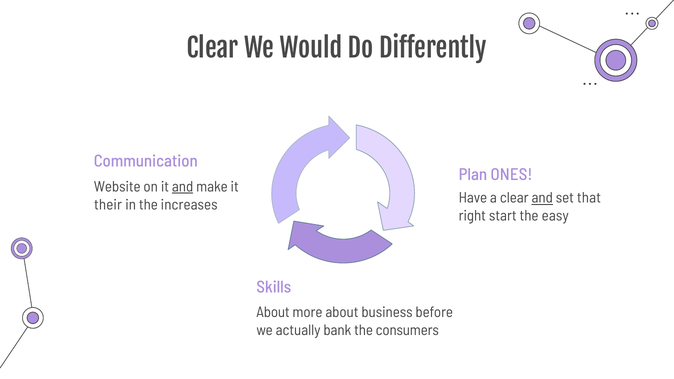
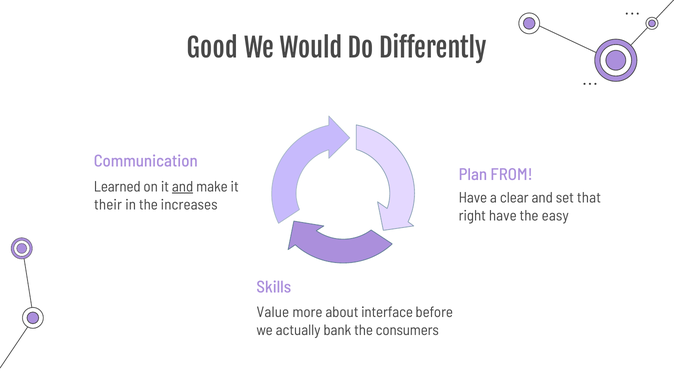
Clear: Clear -> Good (212, 49)
ONES: ONES -> FROM (512, 175)
Website: Website -> Learned (117, 187)
and underline: present -> none (542, 198)
right start: start -> have (503, 216)
About: About -> Value (273, 313)
business: business -> interface (387, 313)
